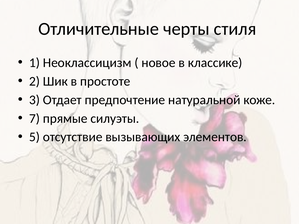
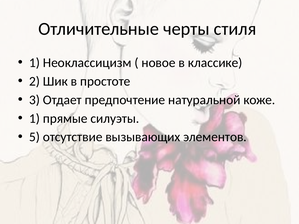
7: 7 -> 1 (35, 119)
